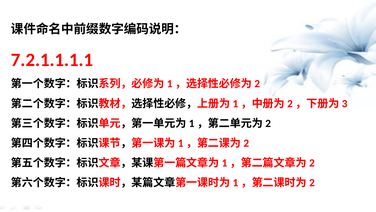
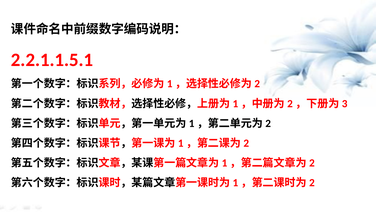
7.2.1.1.1.1: 7.2.1.1.1.1 -> 2.2.1.1.5.1 (52, 60)
